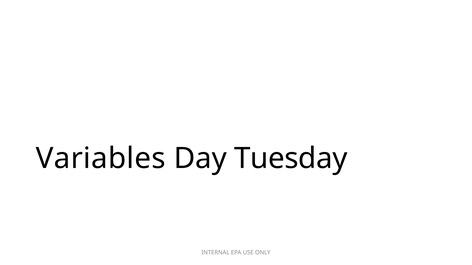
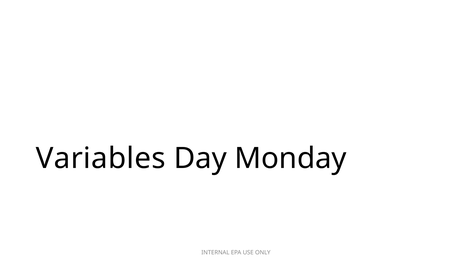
Tuesday: Tuesday -> Monday (291, 159)
